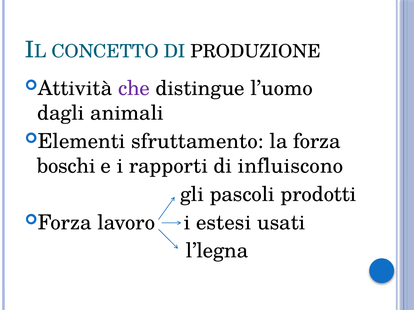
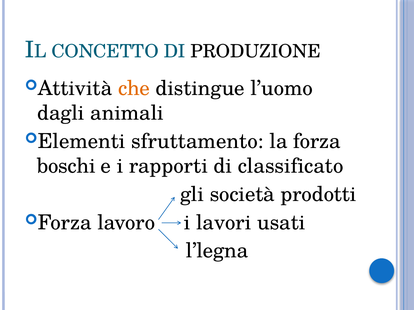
che colour: purple -> orange (134, 88)
influiscono: influiscono -> classificato (291, 166)
pascoli: pascoli -> società (242, 195)
estesi: estesi -> lavori (224, 223)
